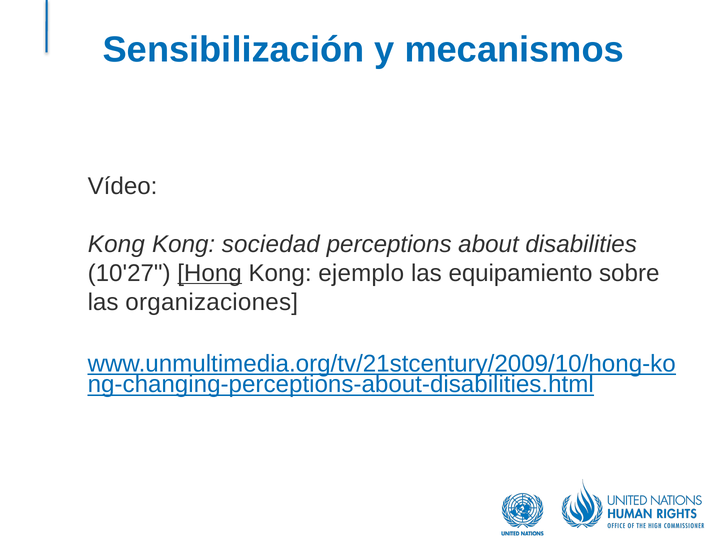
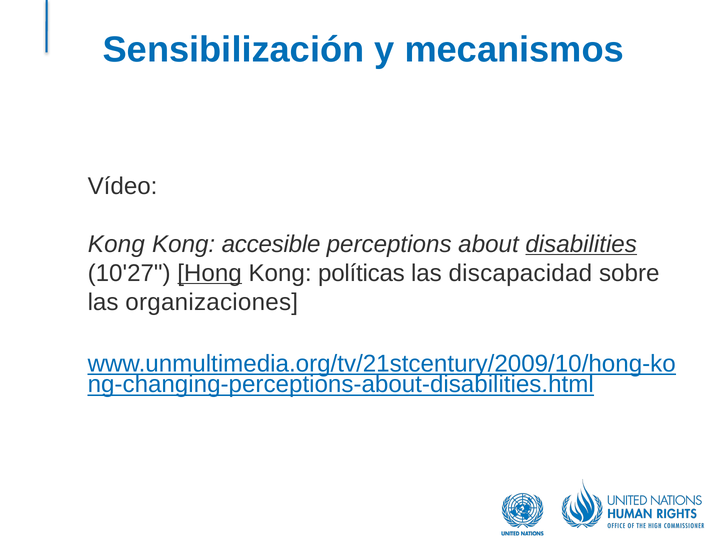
sociedad: sociedad -> accesible (271, 244)
disabilities underline: none -> present (581, 244)
ejemplo: ejemplo -> políticas (361, 273)
equipamiento: equipamiento -> discapacidad (520, 273)
